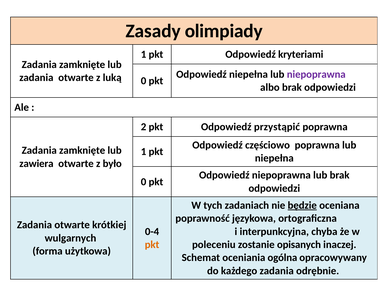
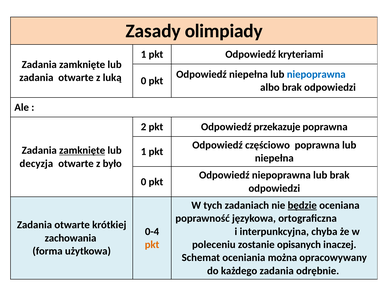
niepoprawna colour: purple -> blue (316, 74)
przystąpić: przystąpić -> przekazuje (277, 127)
zamknięte underline: none -> present (82, 150)
zawiera: zawiera -> decyzja (36, 163)
wulgarnych: wulgarnych -> zachowania (71, 238)
ogólna: ogólna -> można (282, 257)
